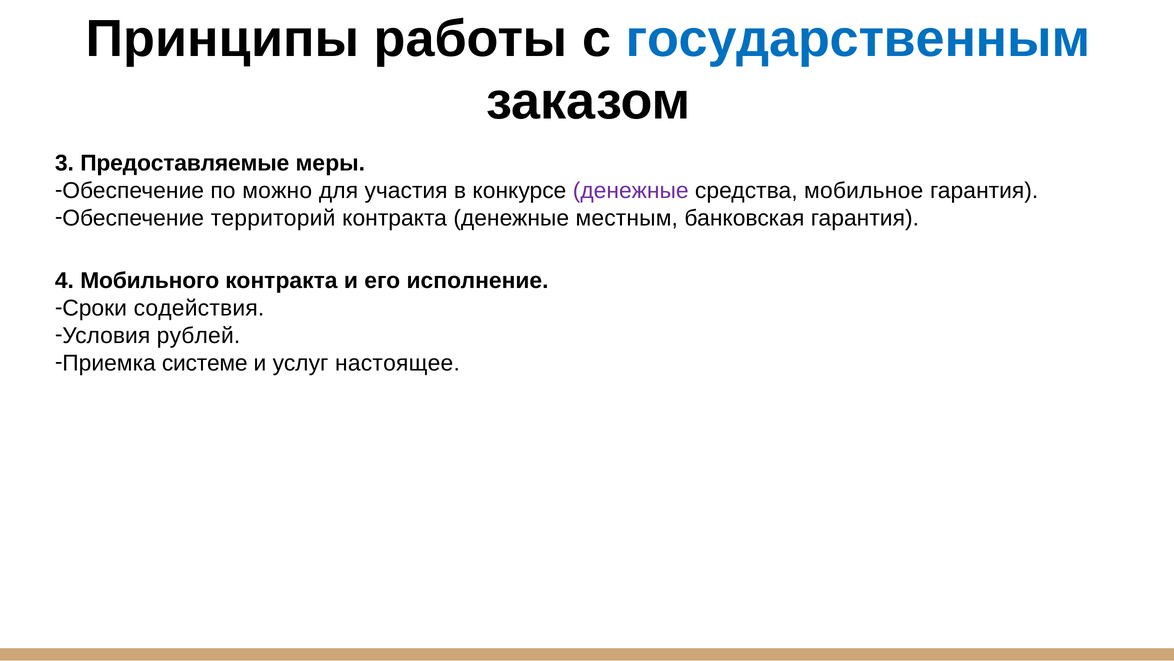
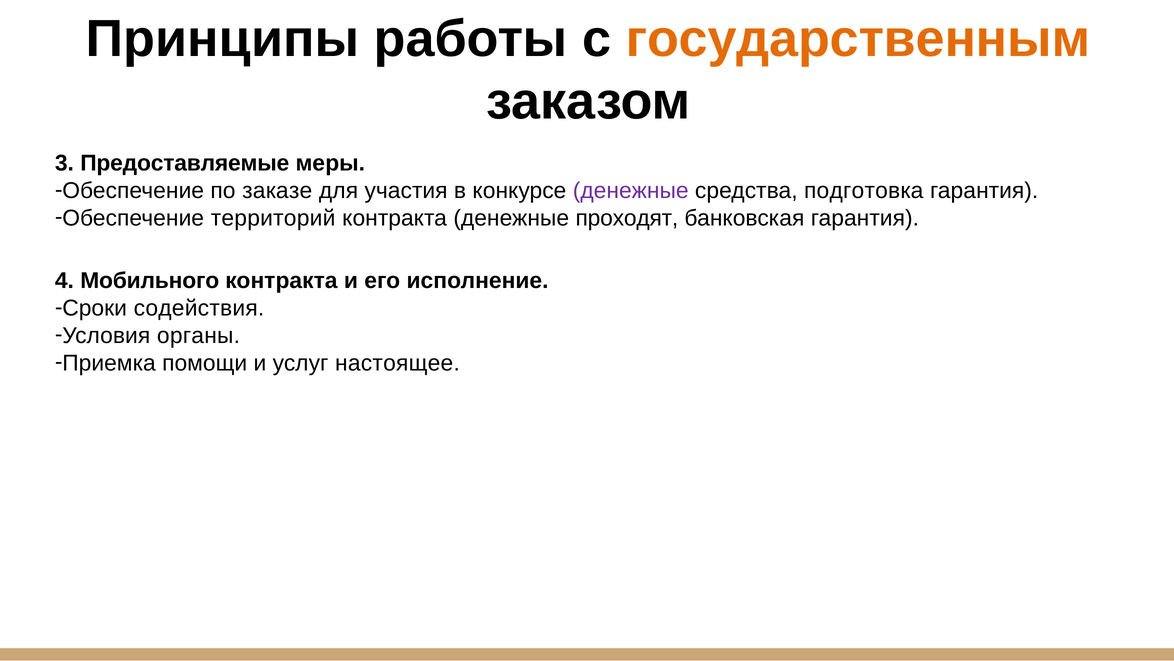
государственным colour: blue -> orange (858, 39)
можно: можно -> заказе (277, 191)
мобильное: мобильное -> подготовка (864, 191)
местным: местным -> проходят (627, 218)
рублей: рублей -> органы (199, 335)
системе: системе -> помощи (205, 363)
